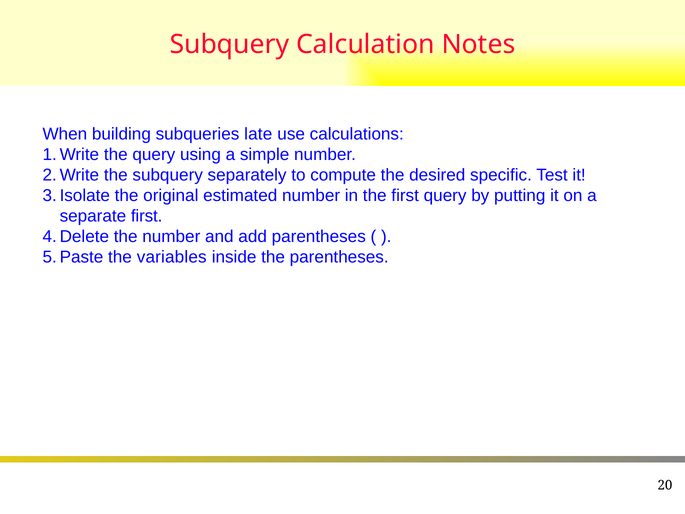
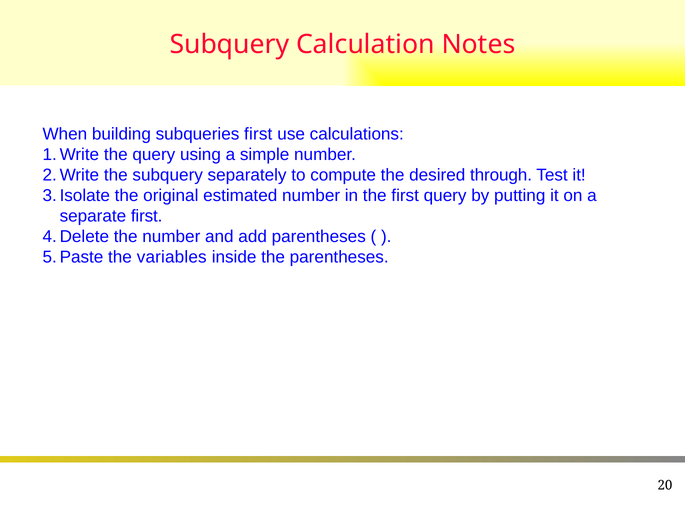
subqueries late: late -> first (258, 134)
specific: specific -> through (501, 175)
